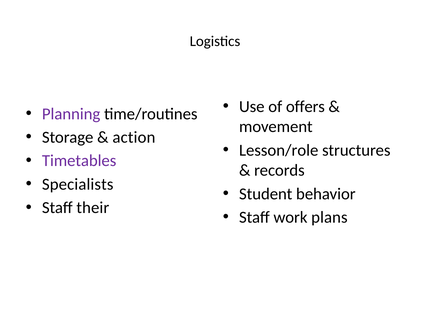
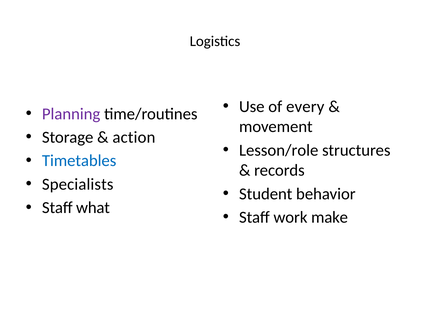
offers: offers -> every (305, 107)
Timetables colour: purple -> blue (79, 161)
their: their -> what (93, 207)
plans: plans -> make (330, 217)
